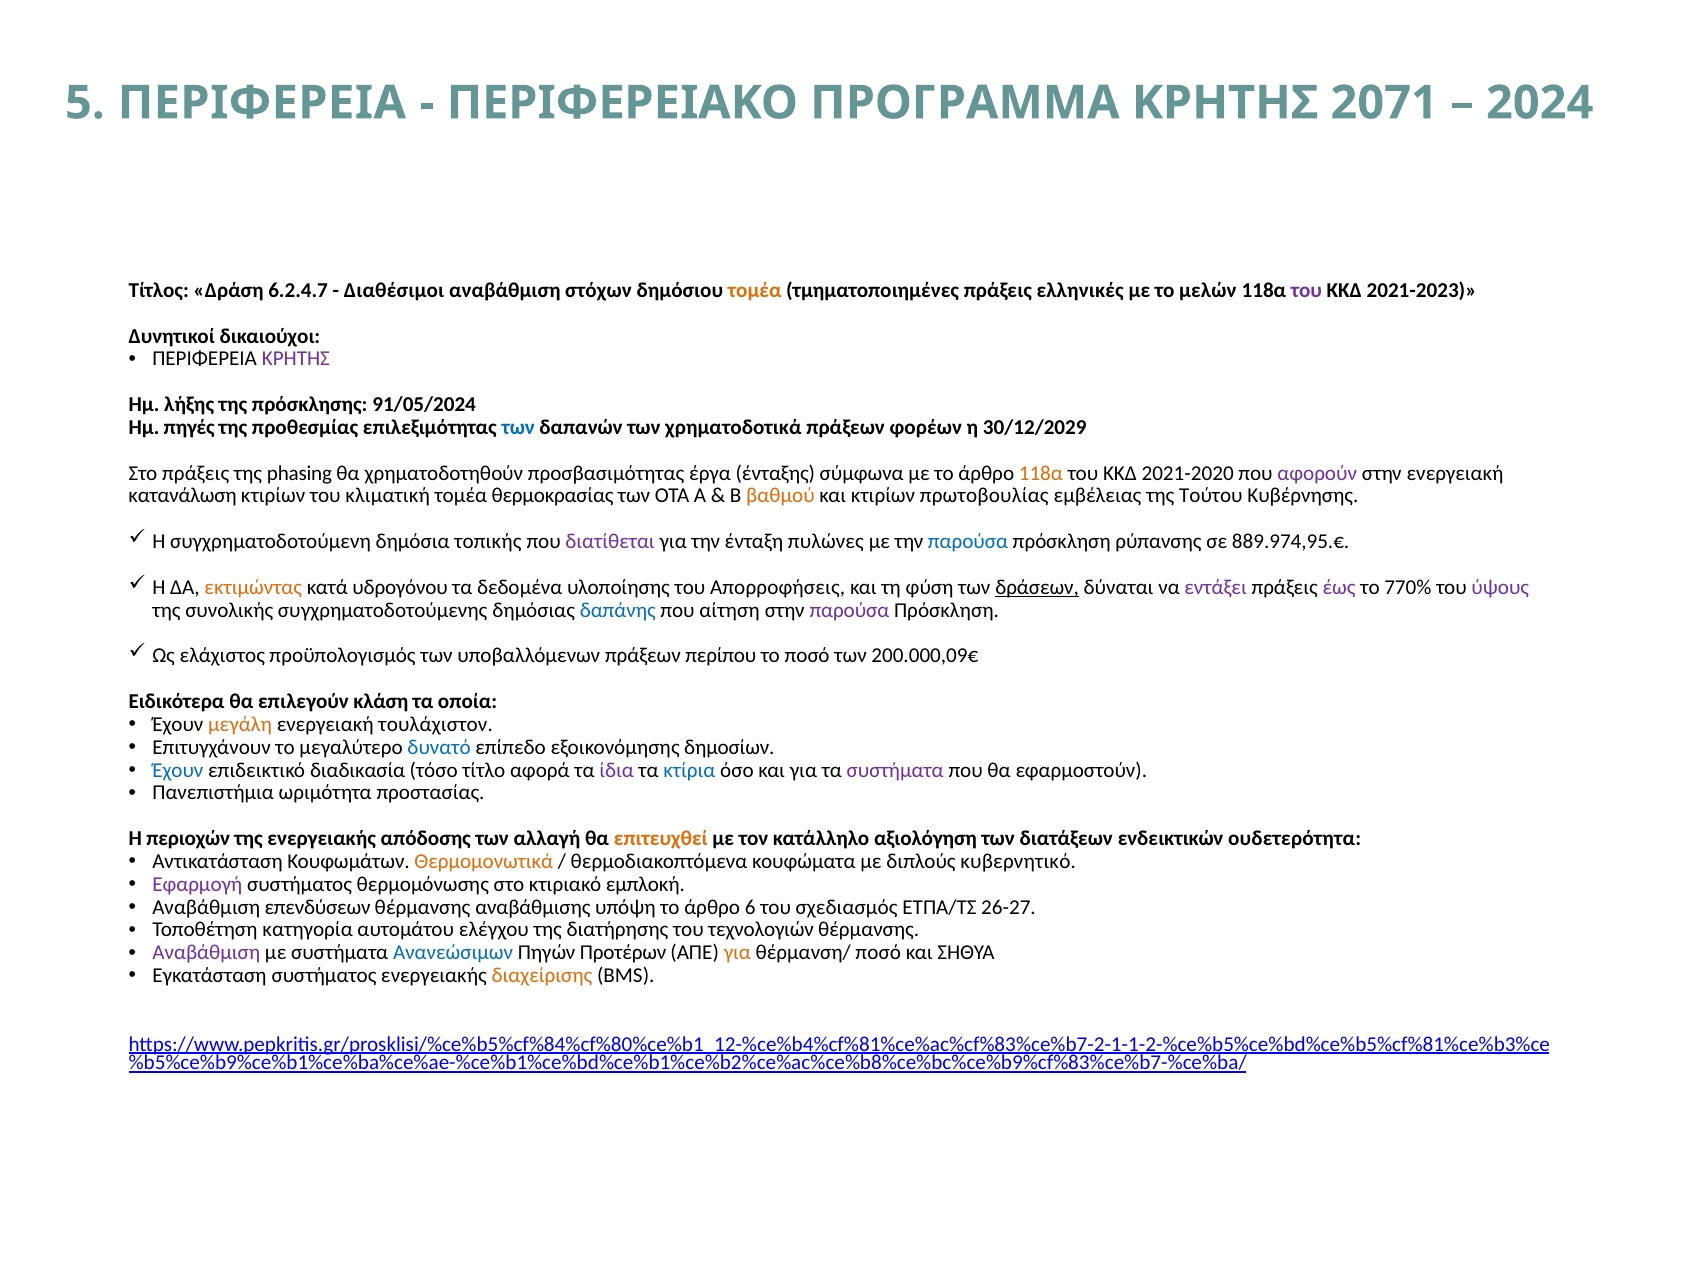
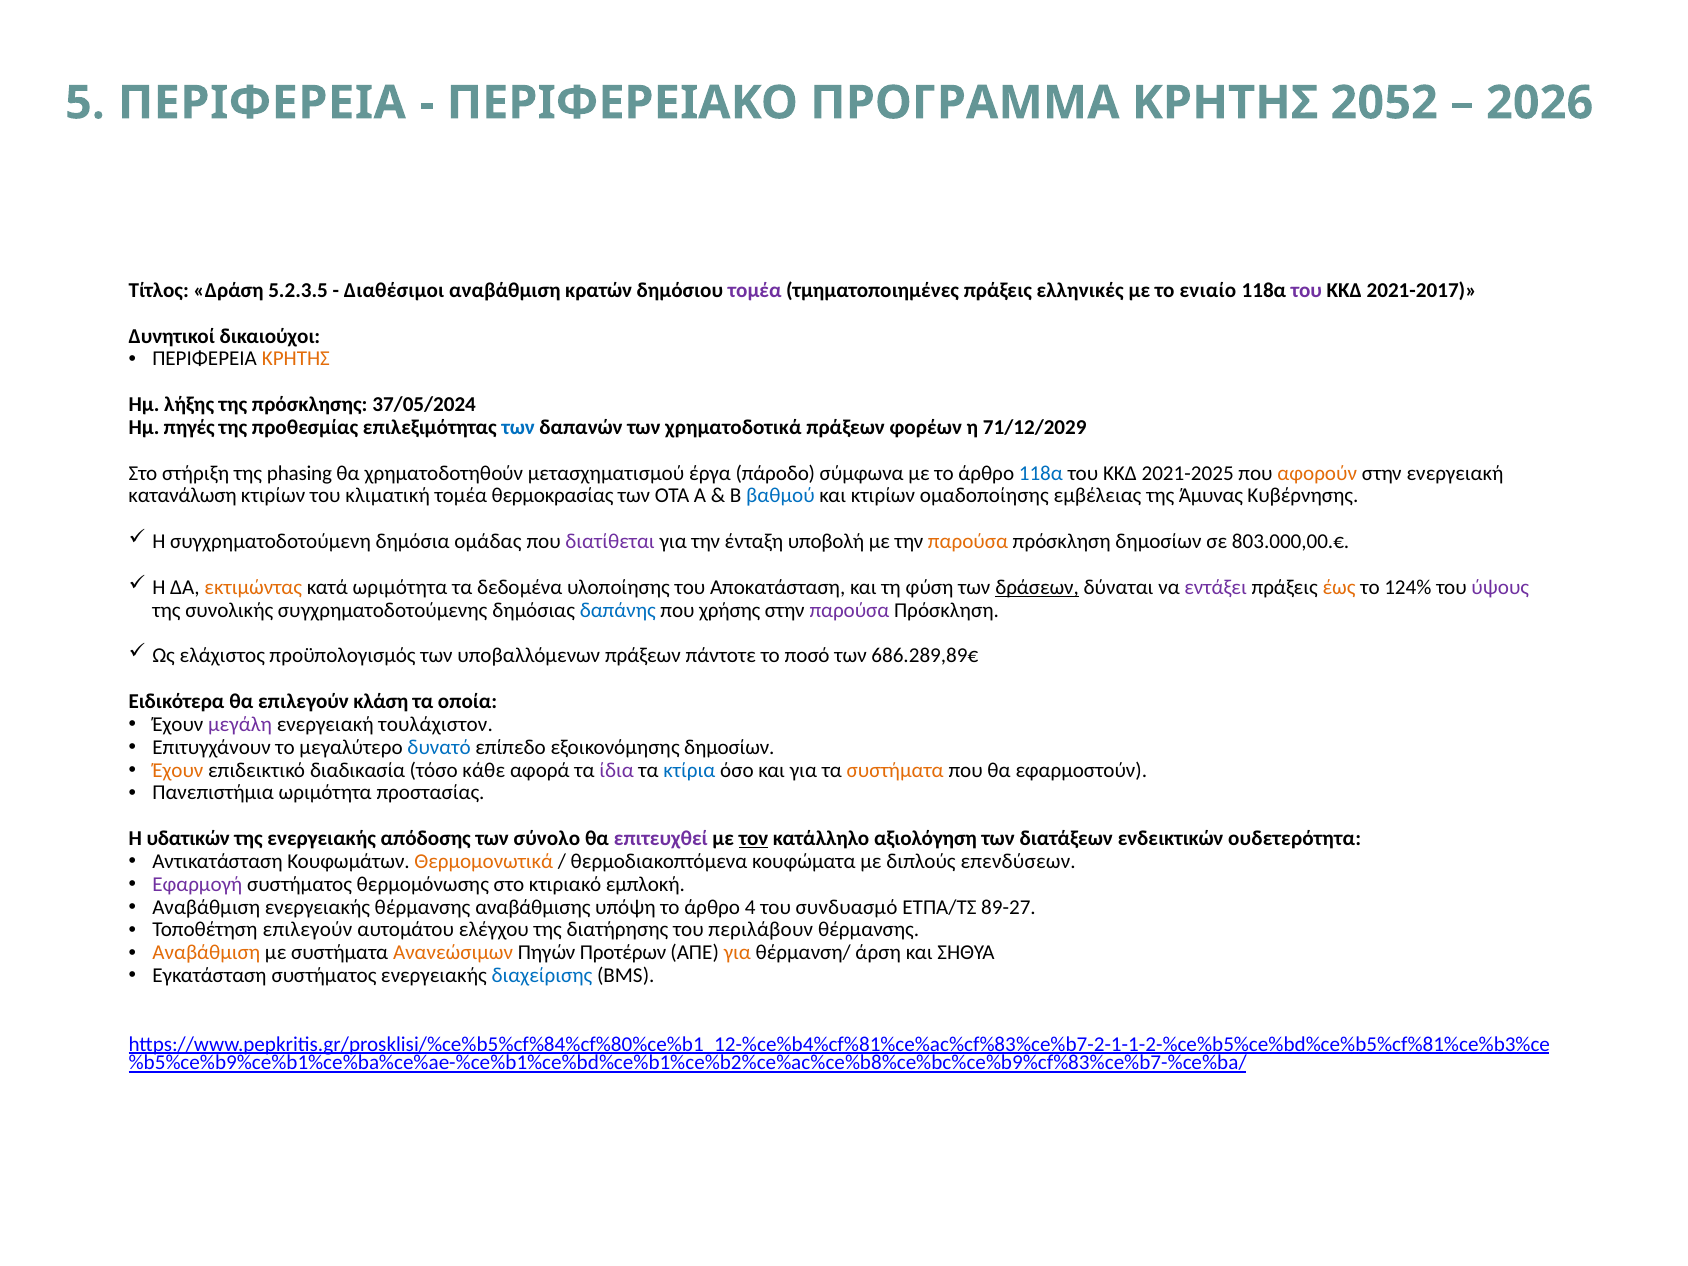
2071: 2071 -> 2052 (1384, 103)
2024: 2024 -> 2026 (1540, 103)
6.2.4.7: 6.2.4.7 -> 5.2.3.5 (298, 290)
στόχων: στόχων -> κρατών (599, 290)
τομέα colour: orange -> purple (755, 290)
μελών: μελών -> ενιαίο (1208, 290)
2021-2023: 2021-2023 -> 2021-2017 (1422, 290)
ΚΡΗΤΗΣ colour: purple -> orange (296, 359)
91/05/2024: 91/05/2024 -> 37/05/2024 (424, 405)
30/12/2029: 30/12/2029 -> 71/12/2029 (1035, 427)
Στο πράξεις: πράξεις -> στήριξη (196, 473)
προσβασιμότητας: προσβασιμότητας -> μετασχηματισμού (606, 473)
ένταξης: ένταξης -> πάροδο (775, 473)
118α colour: orange -> blue (1041, 473)
2021-2020: 2021-2020 -> 2021-2025 (1188, 473)
αφορούν colour: purple -> orange (1317, 473)
βαθμού colour: orange -> blue (781, 496)
πρωτοβουλίας: πρωτοβουλίας -> ομαδοποίησης (984, 496)
Τούτου: Τούτου -> Άμυνας (1211, 496)
τοπικής: τοπικής -> ομάδας (488, 542)
πυλώνες: πυλώνες -> υποβολή (826, 542)
παρούσα colour: blue -> orange (968, 542)
πρόσκληση ρύπανσης: ρύπανσης -> δημοσίων (1158, 542)
889.974,95.€: 889.974,95.€ -> 803.000,00.€ (1291, 542)
κατά υδρογόνου: υδρογόνου -> ωριμότητα (400, 587)
Απορροφήσεις: Απορροφήσεις -> Αποκατάσταση (778, 587)
έως colour: purple -> orange (1339, 587)
770%: 770% -> 124% (1408, 587)
αίτηση: αίτηση -> χρήσης (730, 610)
περίπου: περίπου -> πάντοτε (721, 656)
200.000,09€: 200.000,09€ -> 686.289,89€ (925, 656)
μεγάλη colour: orange -> purple (240, 724)
Έχουν colour: blue -> orange (178, 770)
τίτλο: τίτλο -> κάθε (484, 770)
συστήματα colour: purple -> orange (895, 770)
περιοχών: περιοχών -> υδατικών (188, 839)
αλλαγή: αλλαγή -> σύνολο (547, 839)
επιτευχθεί colour: orange -> purple (661, 839)
τον underline: none -> present (754, 839)
κυβερνητικό: κυβερνητικό -> επενδύσεων (1018, 861)
Αναβάθμιση επενδύσεων: επενδύσεων -> ενεργειακής (317, 907)
6: 6 -> 4 (750, 907)
σχεδιασμός: σχεδιασμός -> συνδυασμό (846, 907)
26-27: 26-27 -> 89-27 (1009, 907)
Τοποθέτηση κατηγορία: κατηγορία -> επιλεγούν (308, 930)
τεχνολογιών: τεχνολογιών -> περιλάβουν (761, 930)
Αναβάθμιση colour: purple -> orange (206, 953)
Ανανεώσιμων colour: blue -> orange (453, 953)
θέρμανση/ ποσό: ποσό -> άρση (878, 953)
διαχείρισης colour: orange -> blue (542, 976)
